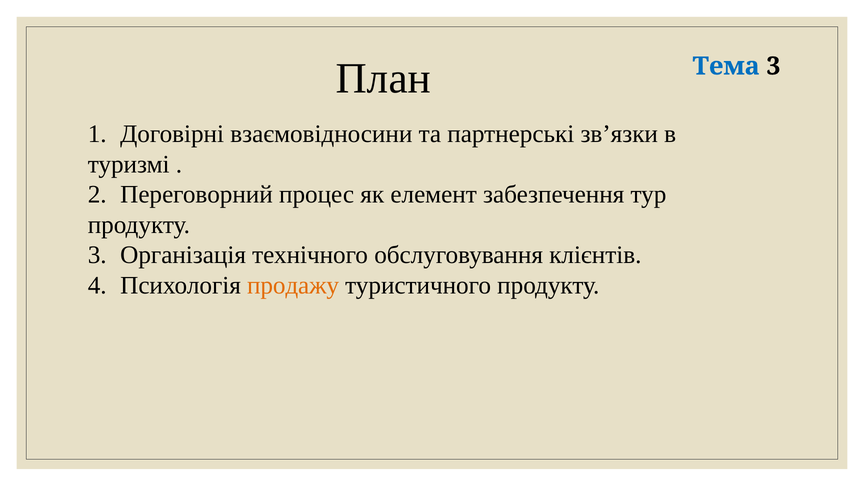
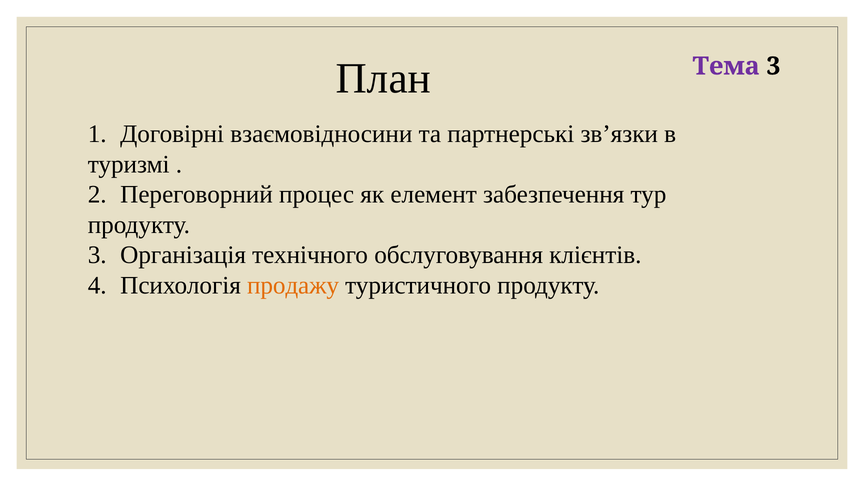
Тема colour: blue -> purple (726, 66)
